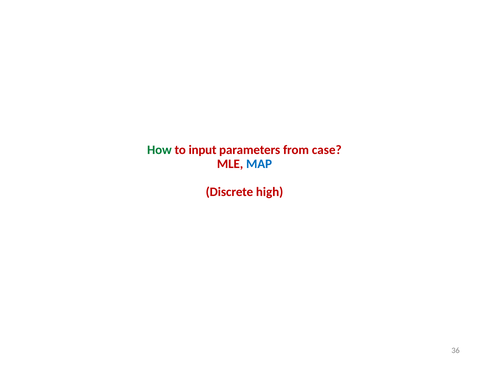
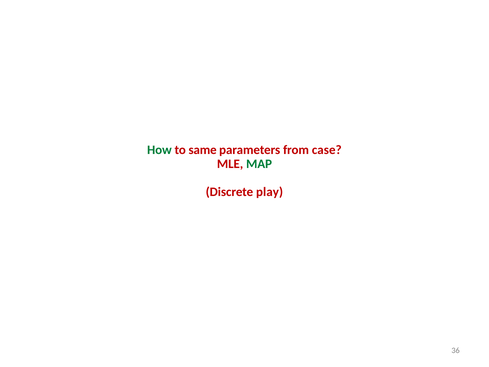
input: input -> same (203, 150)
MAP colour: blue -> green (259, 164)
high: high -> play (270, 192)
